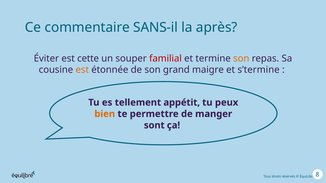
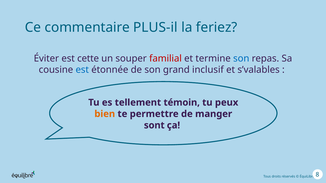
SANS-il: SANS-il -> PLUS-il (155, 27)
après: après -> feriez (217, 27)
son colour: orange -> blue (241, 58)
est colour: orange -> blue (82, 70)
maigre: maigre -> inclusif (208, 70)
s’termine: s’termine -> s’valables (259, 70)
appétit: appétit -> témoin (182, 103)
